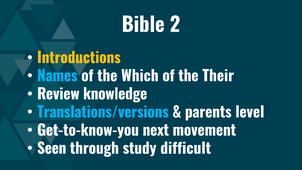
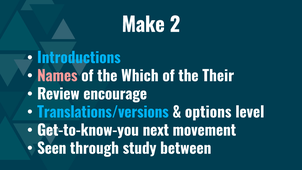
Bible: Bible -> Make (143, 25)
Introductions colour: yellow -> light blue (79, 58)
Names colour: light blue -> pink (57, 76)
knowledge: knowledge -> encourage (115, 94)
parents: parents -> options (208, 112)
difficult: difficult -> between (186, 149)
